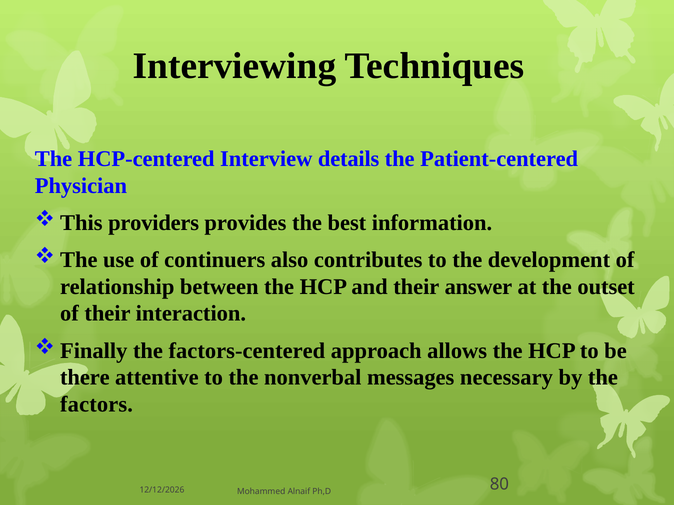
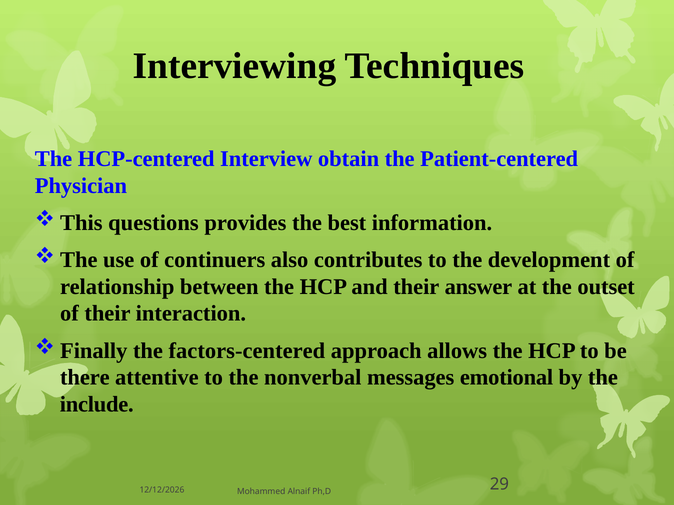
details: details -> obtain (349, 159)
providers: providers -> questions (153, 223)
necessary: necessary -> emotional (507, 378)
factors: factors -> include (97, 405)
80: 80 -> 29 (499, 485)
